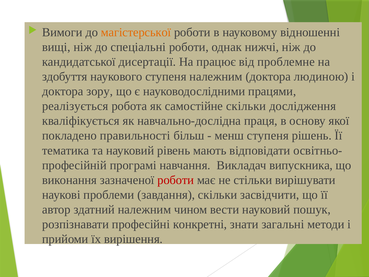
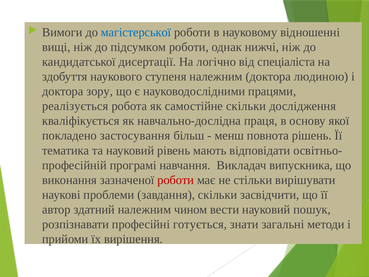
магістерської colour: orange -> blue (136, 32)
спеціальні: спеціальні -> підсумком (138, 47)
працює: працює -> логічно (216, 62)
проблемне: проблемне -> спеціаліста (286, 62)
правильності: правильності -> застосування (135, 136)
менш ступеня: ступеня -> повнота (268, 136)
конкретні: конкретні -> готується (200, 224)
